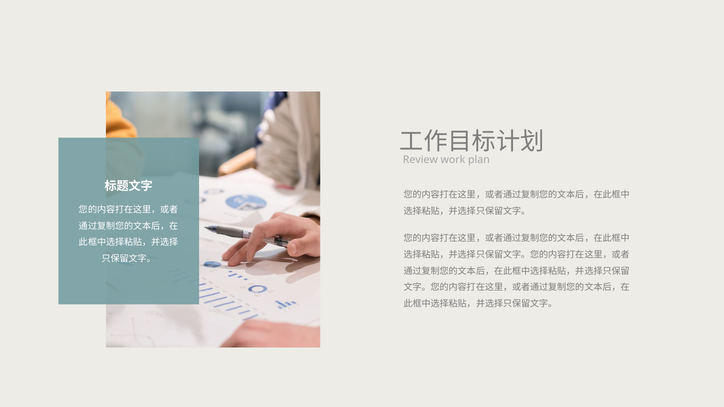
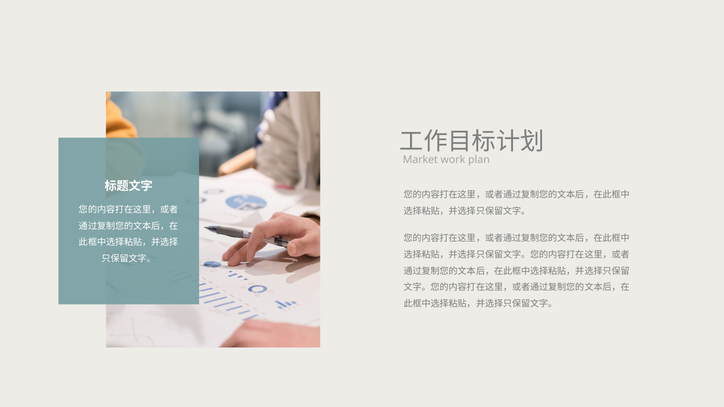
Review: Review -> Market (420, 160)
